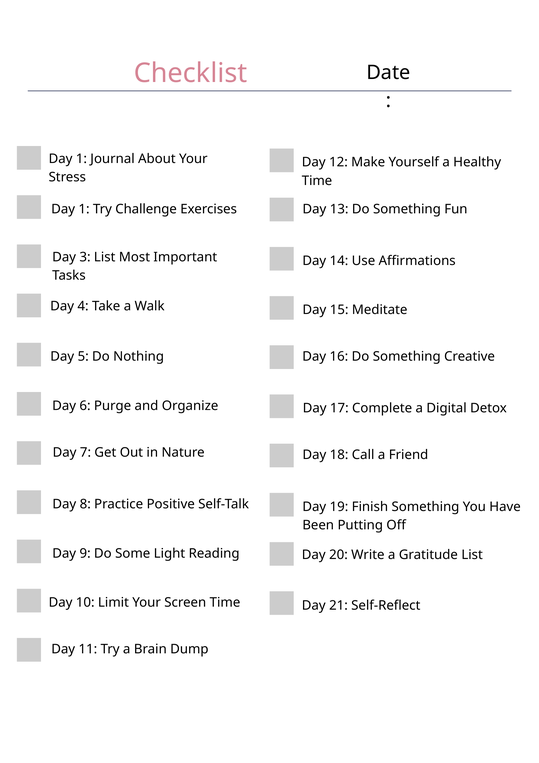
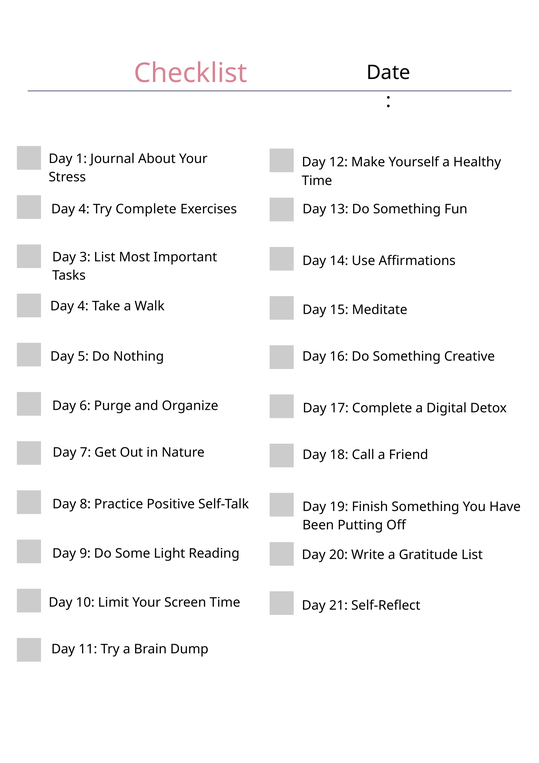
1: 1 -> 4 (84, 209)
Try Challenge: Challenge -> Complete (146, 209)
